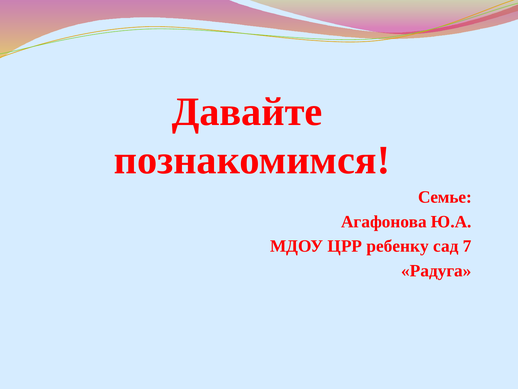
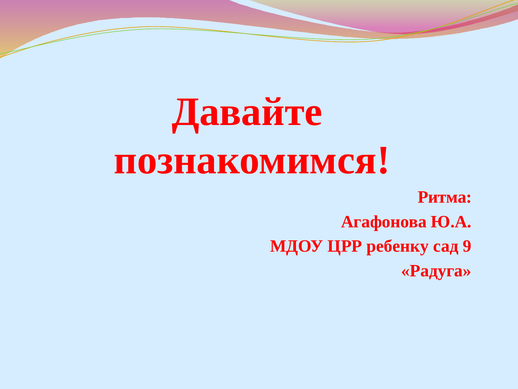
Семье: Семье -> Ритма (445, 197)
7: 7 -> 9 (467, 246)
